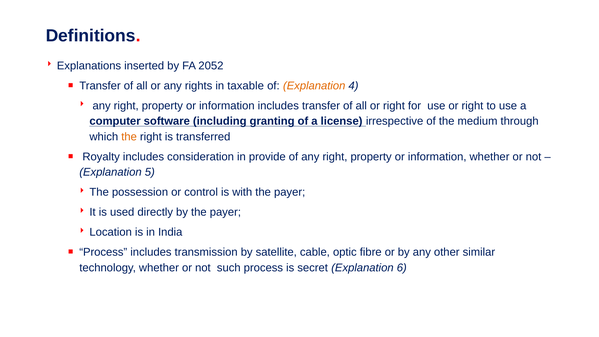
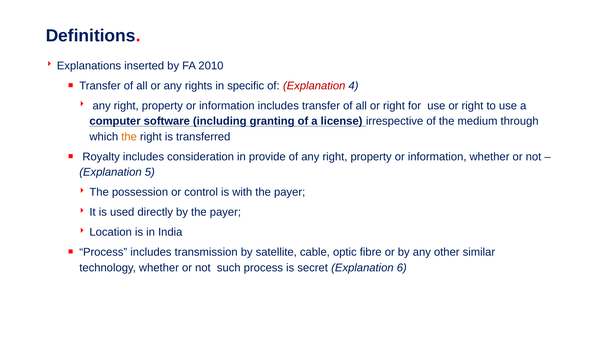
2052: 2052 -> 2010 (211, 66)
taxable: taxable -> specific (246, 86)
Explanation colour: orange -> red (314, 86)
